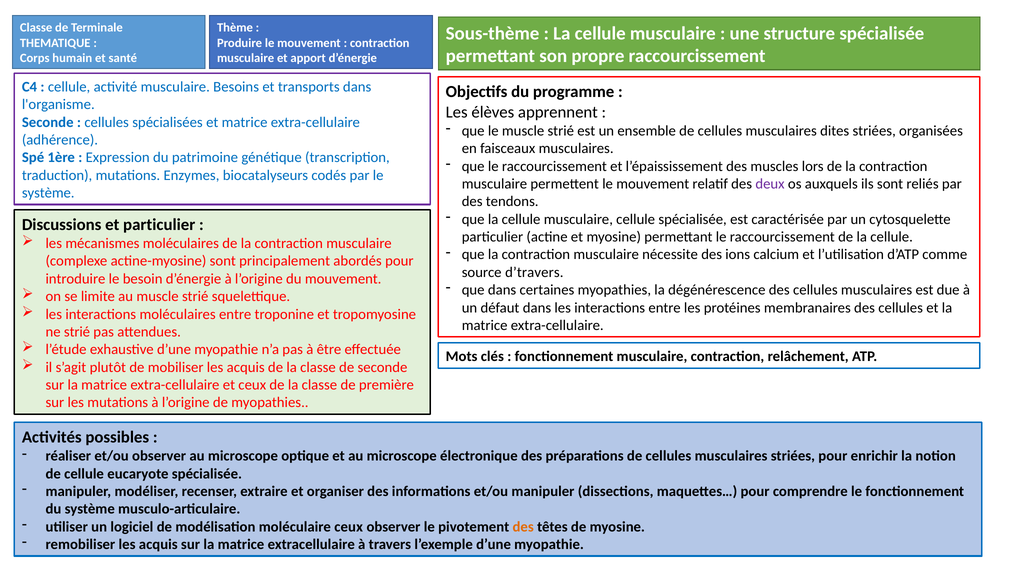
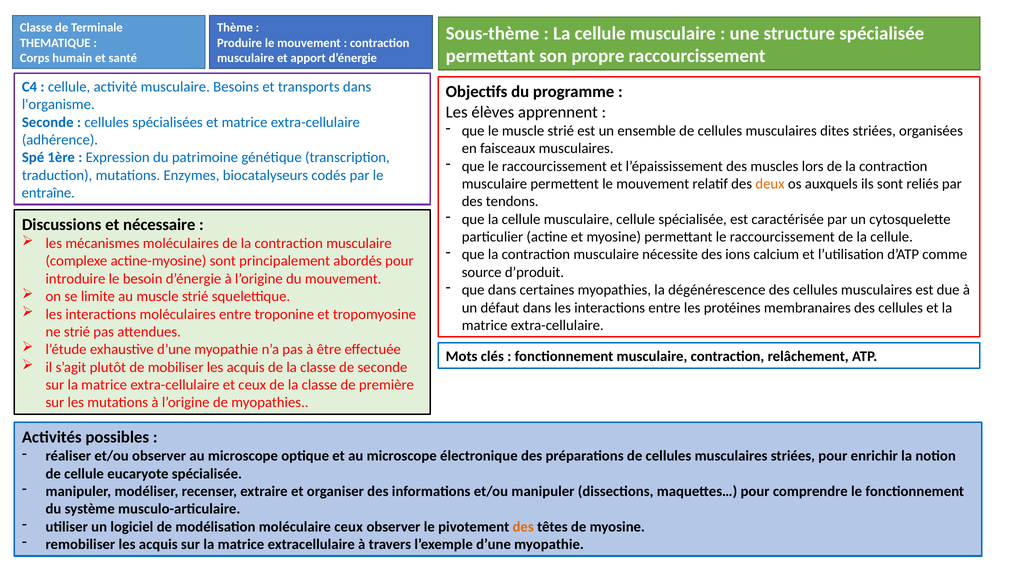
deux colour: purple -> orange (770, 184)
système: système -> entraîne (48, 193)
et particulier: particulier -> nécessaire (159, 225)
d’travers: d’travers -> d’produit (534, 272)
